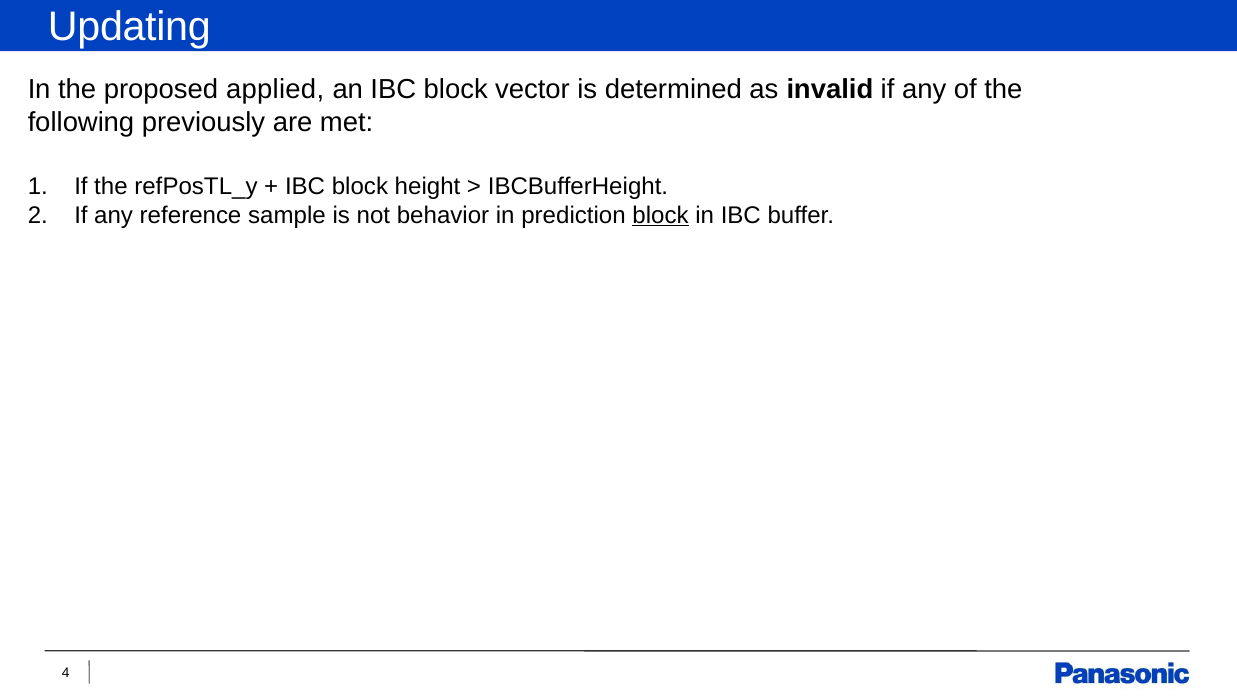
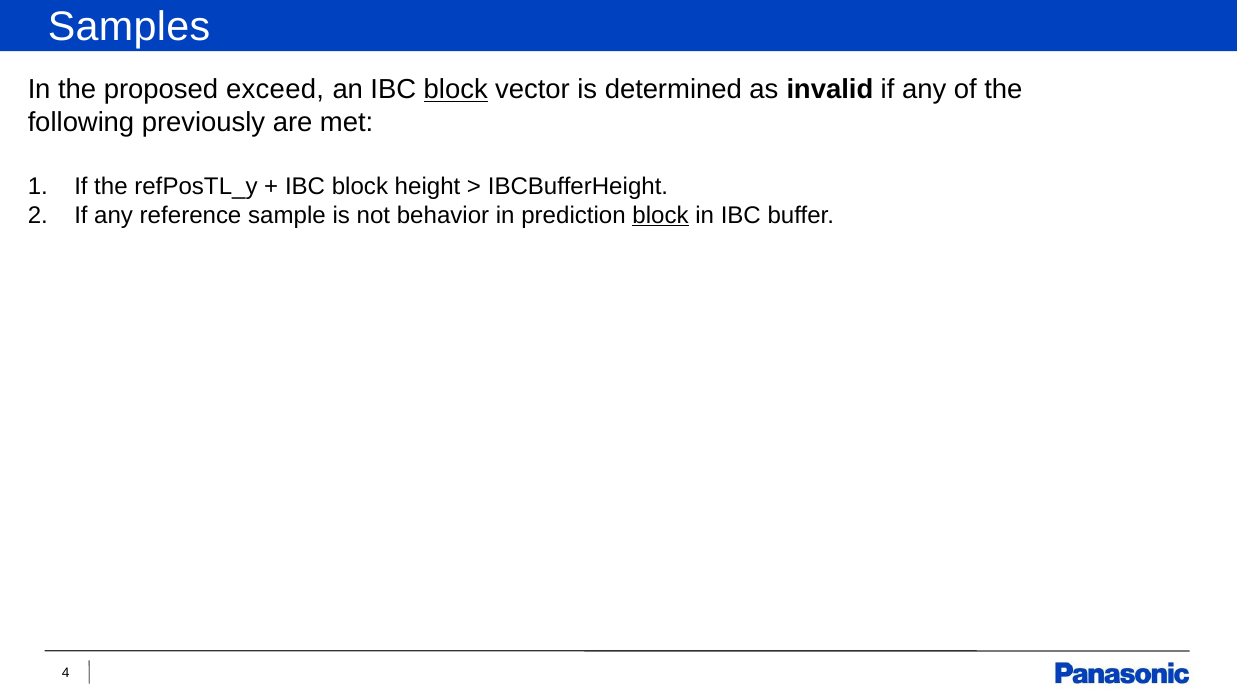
Updating: Updating -> Samples (129, 27)
applied: applied -> exceed (275, 90)
block underline: none -> present (456, 90)
